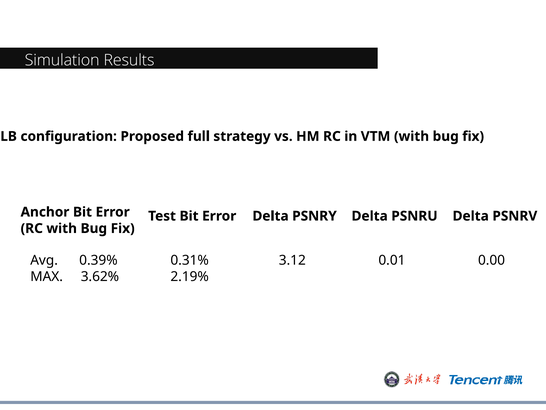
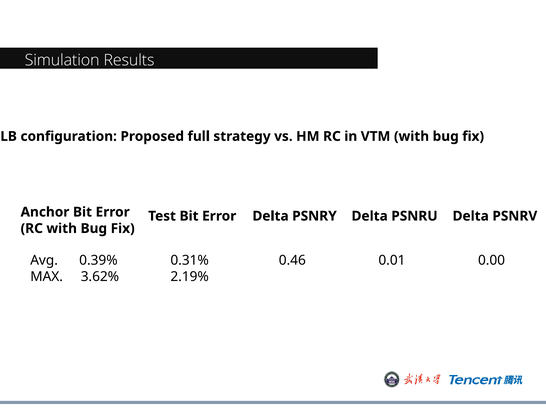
3.12: 3.12 -> 0.46 (292, 260)
